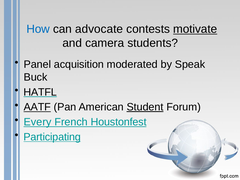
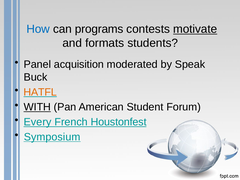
advocate: advocate -> programs (99, 29)
camera: camera -> formats (105, 43)
HATFL colour: black -> orange (40, 92)
AATF: AATF -> WITH (37, 107)
Student underline: present -> none (145, 107)
Participating: Participating -> Symposium (52, 137)
